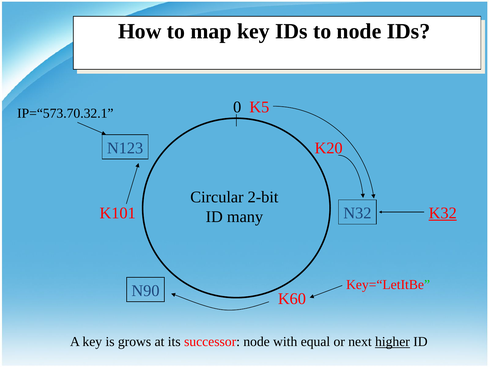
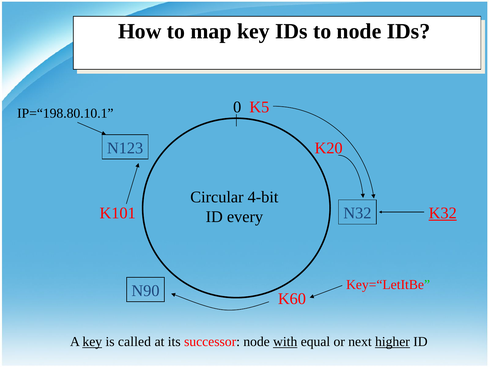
IP=“573.70.32.1: IP=“573.70.32.1 -> IP=“198.80.10.1 (65, 113)
2-bit: 2-bit -> 4-bit (263, 197)
many: many -> every (245, 217)
key underline: none -> present (92, 342)
grows: grows -> called (134, 342)
with underline: none -> present (285, 342)
